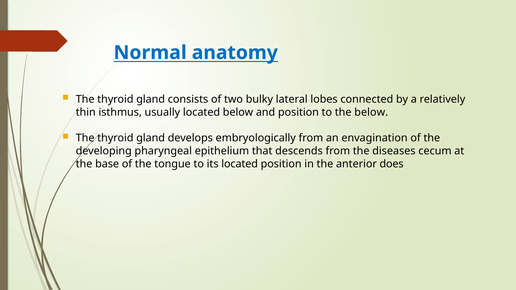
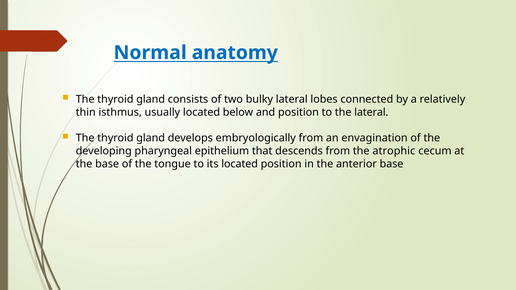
the below: below -> lateral (371, 112)
diseases: diseases -> atrophic (394, 151)
anterior does: does -> base (392, 164)
